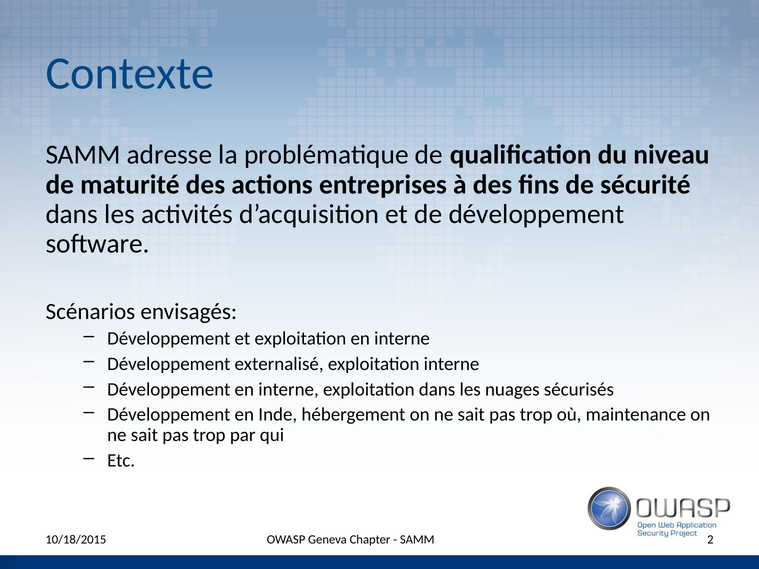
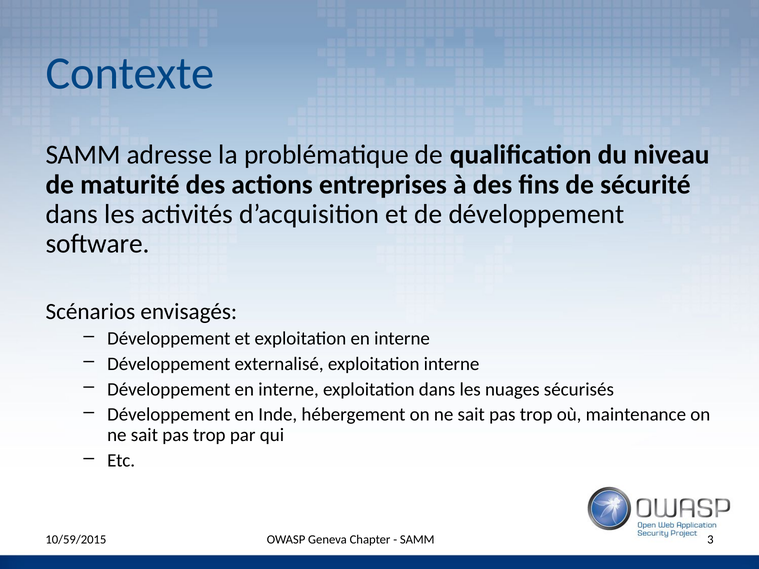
10/18/2015: 10/18/2015 -> 10/59/2015 (76, 540)
2: 2 -> 3 (710, 540)
